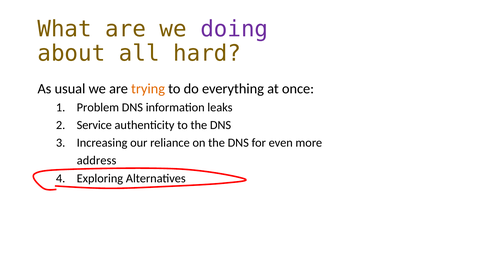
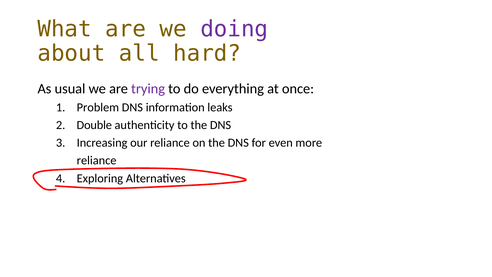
trying colour: orange -> purple (148, 89)
Service: Service -> Double (94, 125)
address: address -> reliance (97, 160)
